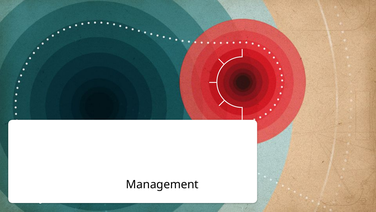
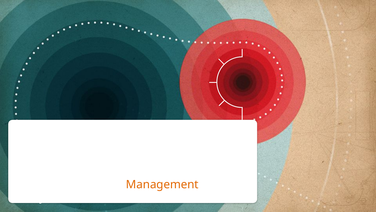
Management colour: black -> orange (162, 184)
